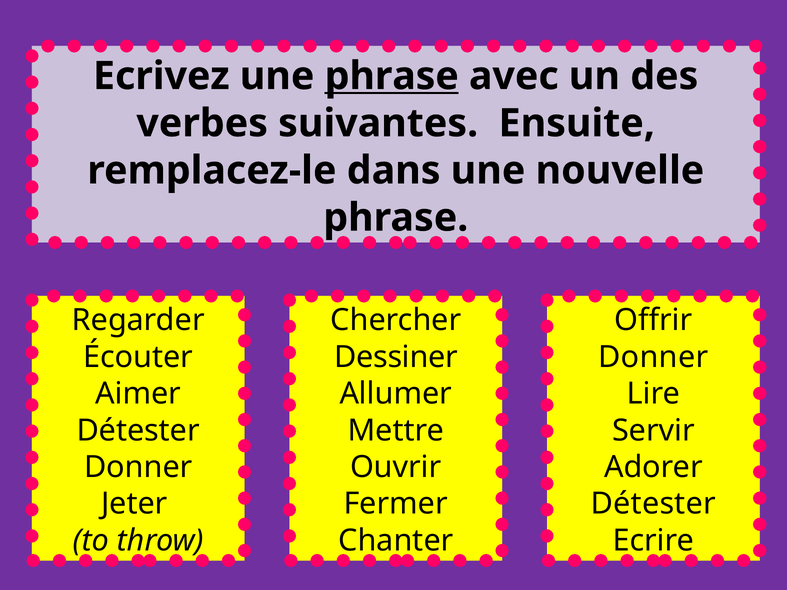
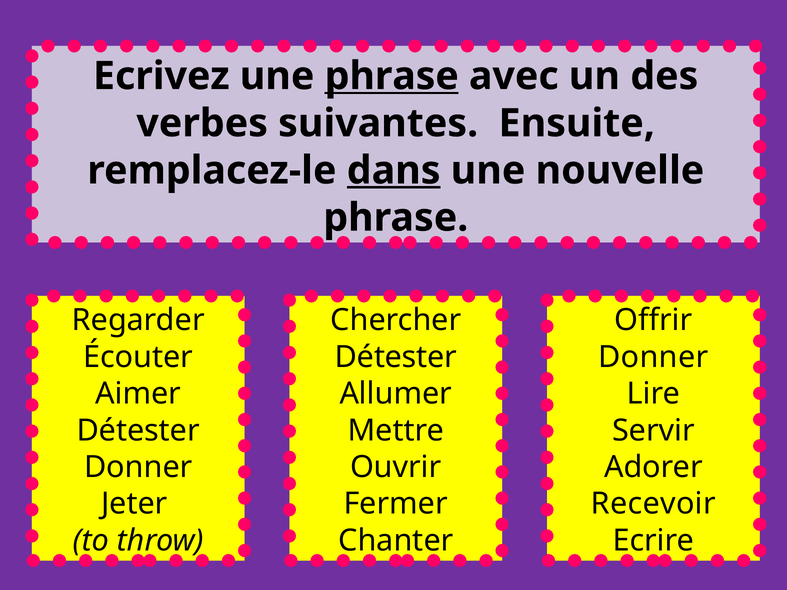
dans underline: none -> present (394, 171)
Dessiner: Dessiner -> Détester (396, 357)
Détester: Détester -> Recevoir (653, 504)
